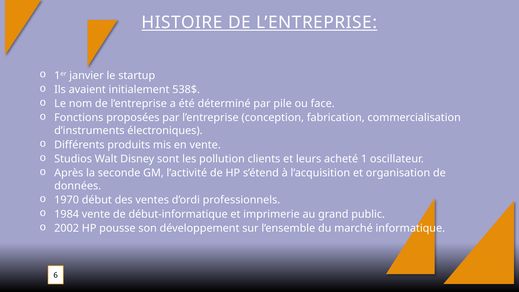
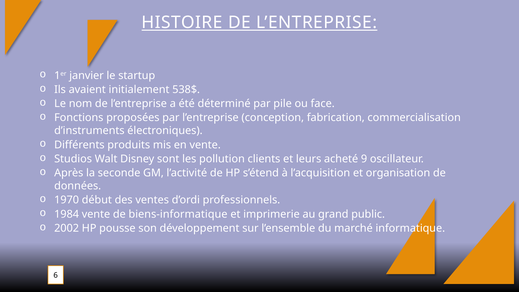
1: 1 -> 9 (364, 159)
début-informatique: début-informatique -> biens-informatique (178, 214)
